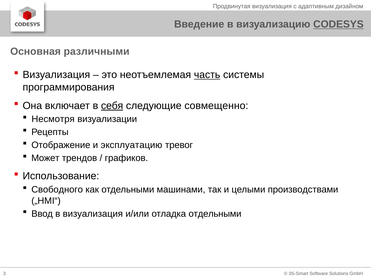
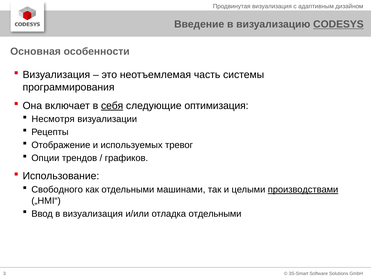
различными: различными -> особенности (97, 51)
часть underline: present -> none (207, 75)
совмещенно: совмещенно -> оптимизация (216, 106)
эксплуатацию: эксплуатацию -> используемых (132, 145)
Может: Может -> Опции (45, 158)
производствами underline: none -> present (303, 190)
